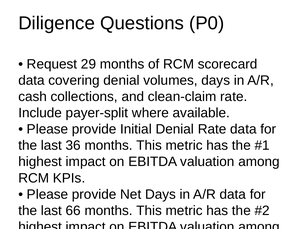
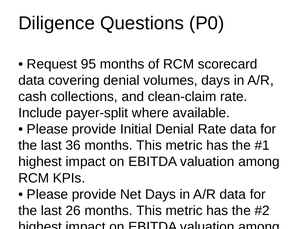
29: 29 -> 95 (89, 64)
66: 66 -> 26 (73, 210)
